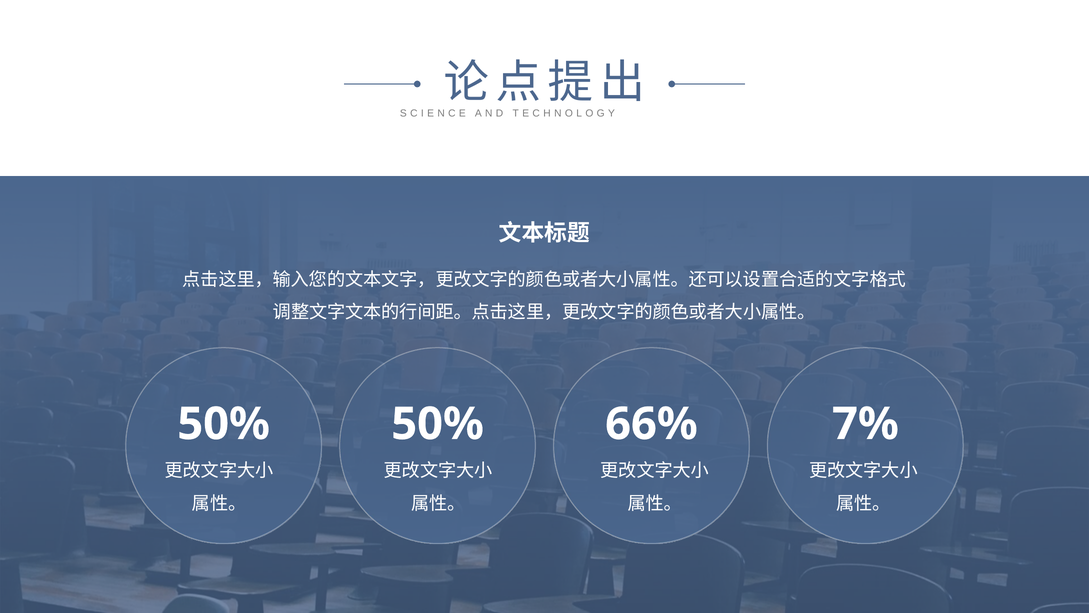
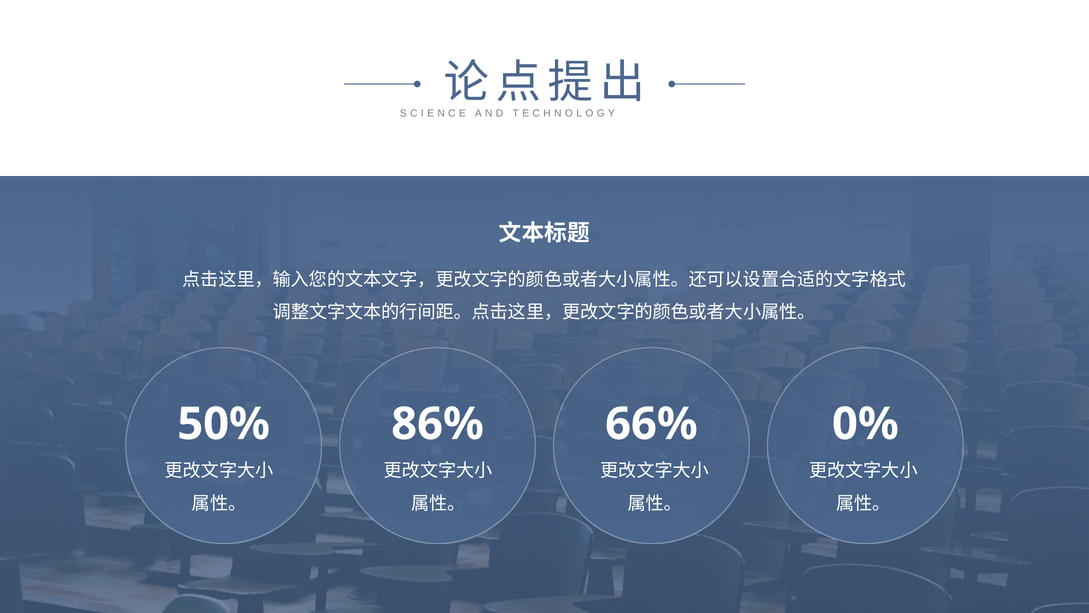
50% 50%: 50% -> 86% (438, 424)
7%: 7% -> 0% (865, 424)
